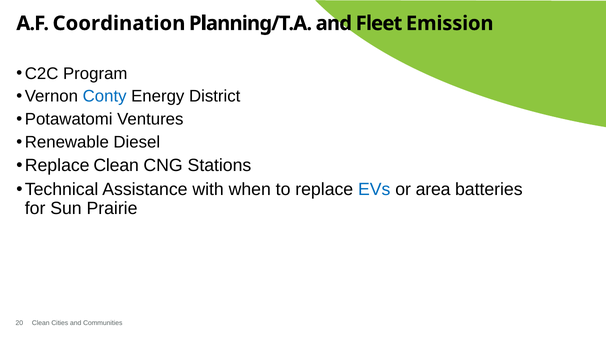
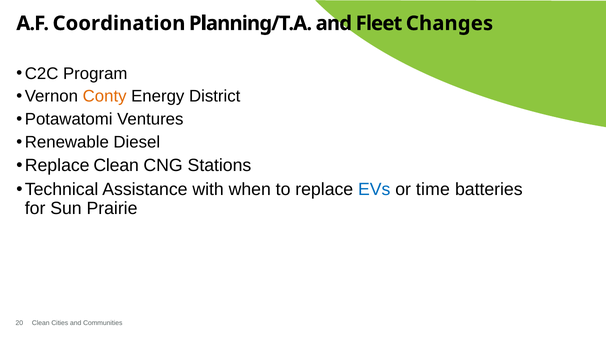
Emission: Emission -> Changes (449, 23)
Conty colour: blue -> orange (105, 96)
area: area -> time (433, 189)
